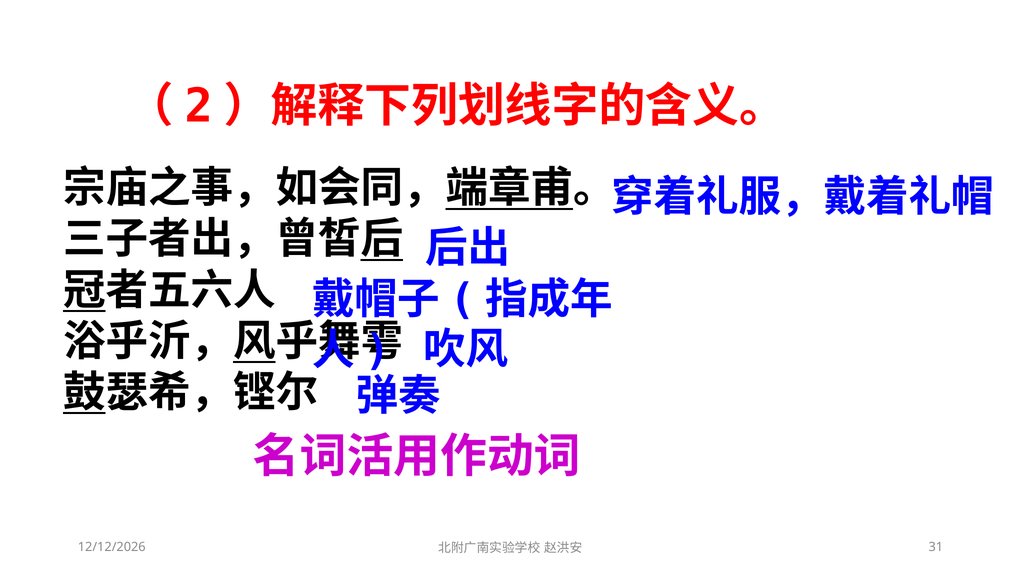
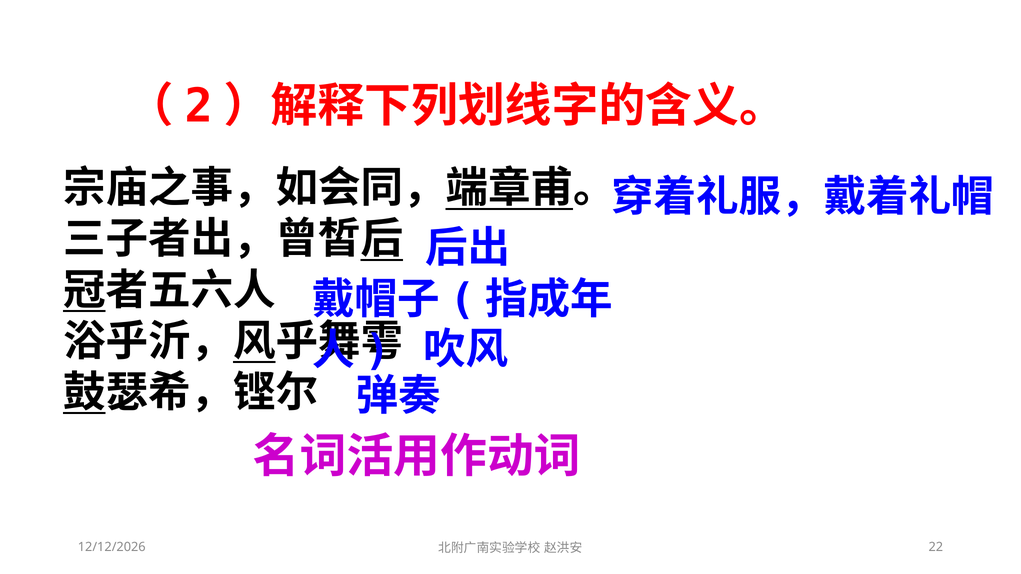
31: 31 -> 22 (936, 547)
